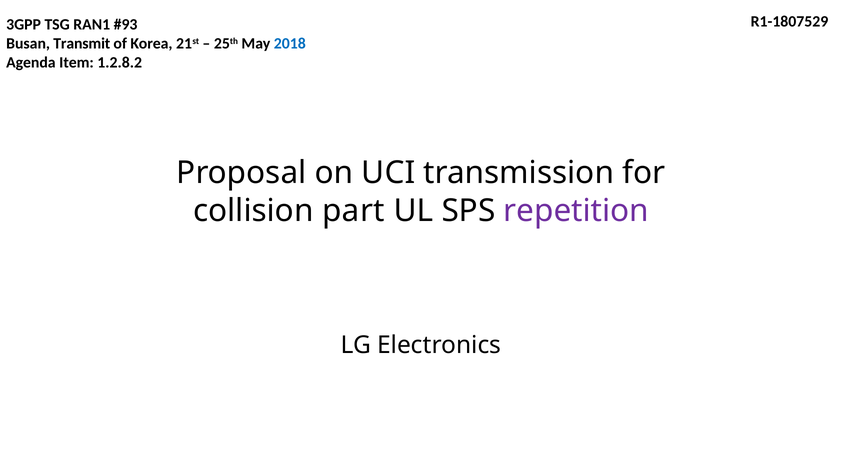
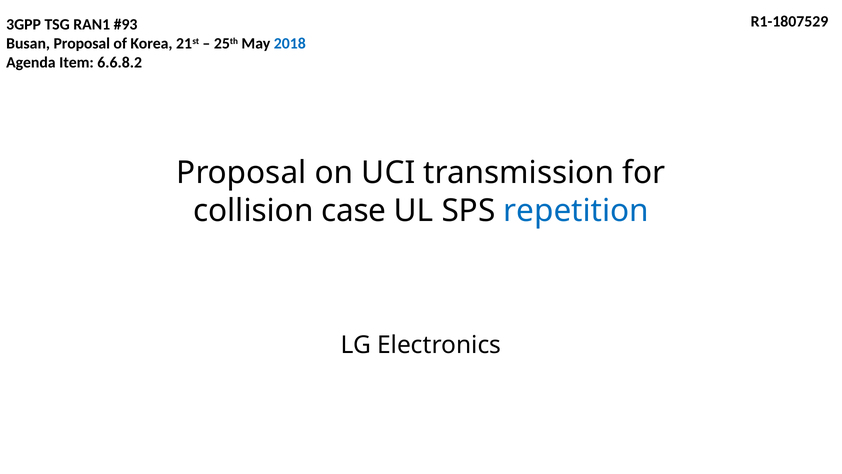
Busan Transmit: Transmit -> Proposal (82, 44)
1.2.8.2: 1.2.8.2 -> 6.6.8.2 (120, 63)
part: part -> case (354, 211)
repetition colour: purple -> blue (576, 211)
